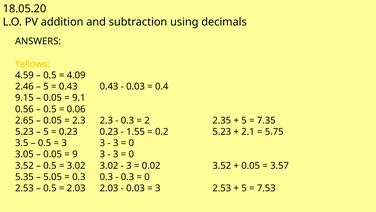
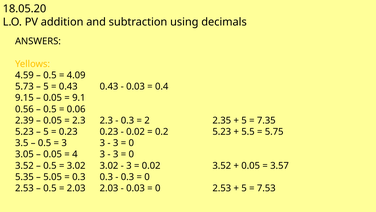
2.46: 2.46 -> 5.73 (24, 86)
2.65: 2.65 -> 2.39 (24, 120)
1.55: 1.55 -> 0.02 (136, 131)
2.1: 2.1 -> 5.5 (248, 131)
9: 9 -> 4 (75, 154)
3: 3 -> 0 (158, 188)
